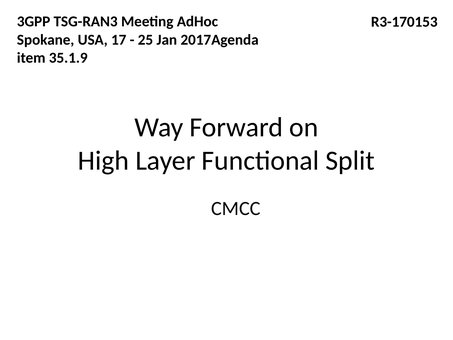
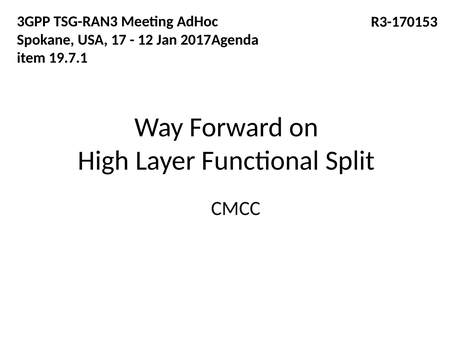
25: 25 -> 12 (145, 40)
35.1.9: 35.1.9 -> 19.7.1 (68, 58)
